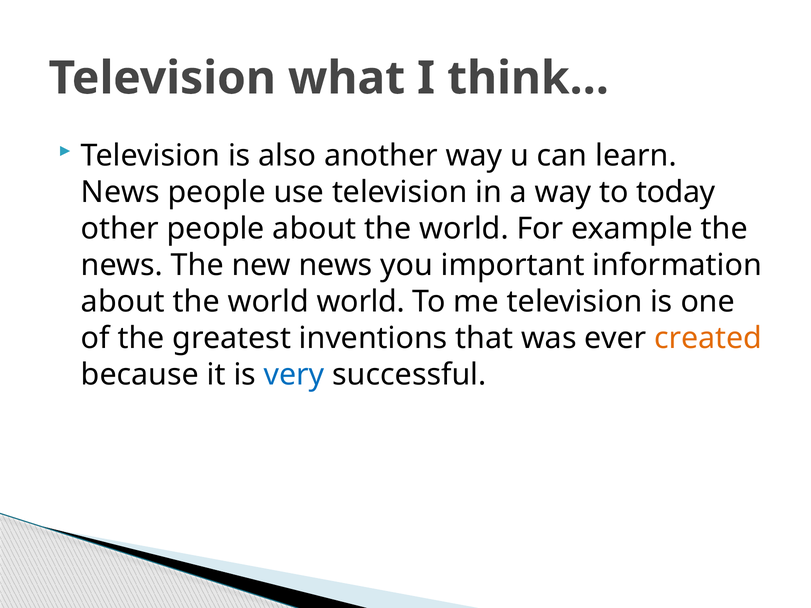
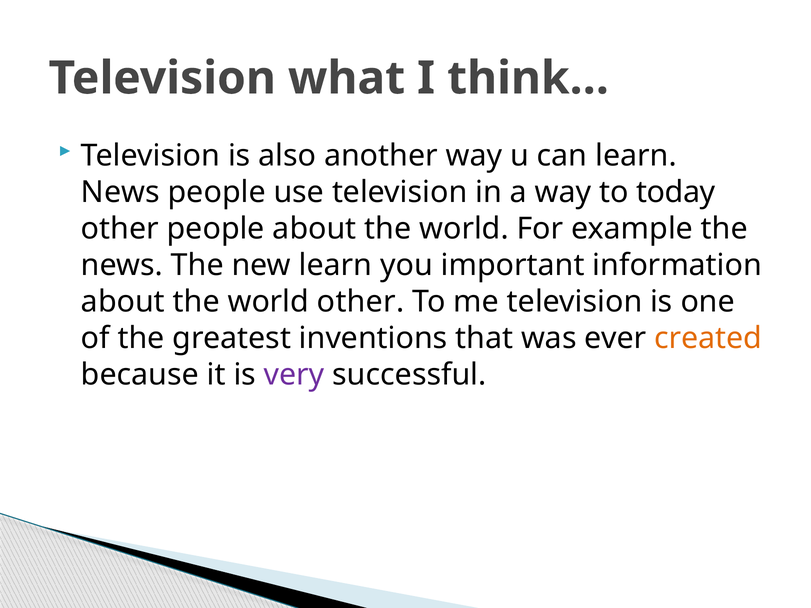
new news: news -> learn (335, 265)
world world: world -> other (361, 302)
very colour: blue -> purple (294, 375)
